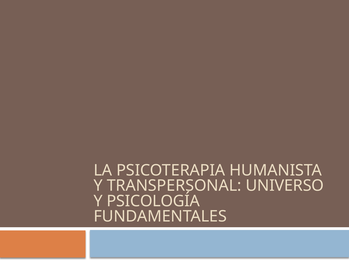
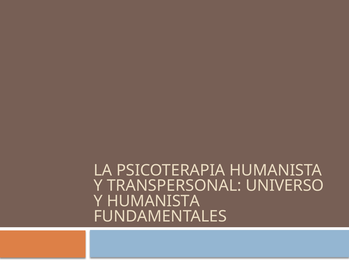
Y PSICOLOGÍA: PSICOLOGÍA -> HUMANISTA (153, 202)
